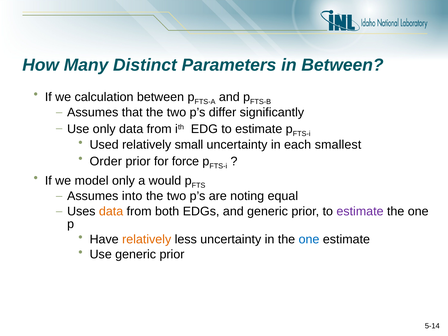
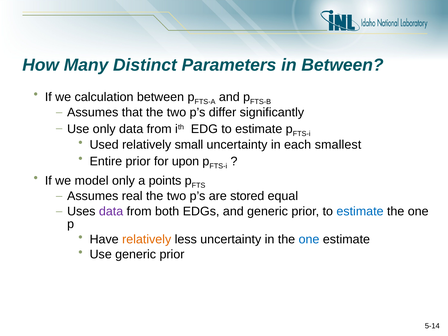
Order: Order -> Entire (106, 161)
force: force -> upon (185, 161)
would: would -> points (165, 181)
into: into -> real (132, 196)
noting: noting -> stored (247, 196)
data colour: orange -> purple (111, 211)
estimate colour: purple -> blue (360, 211)
